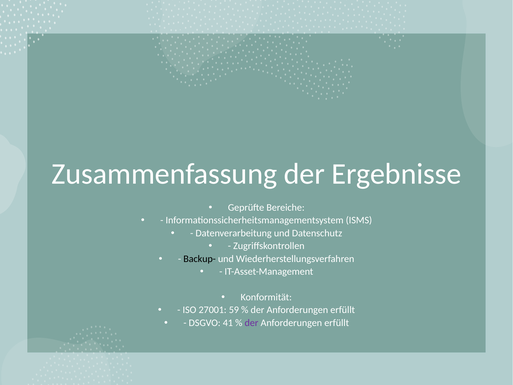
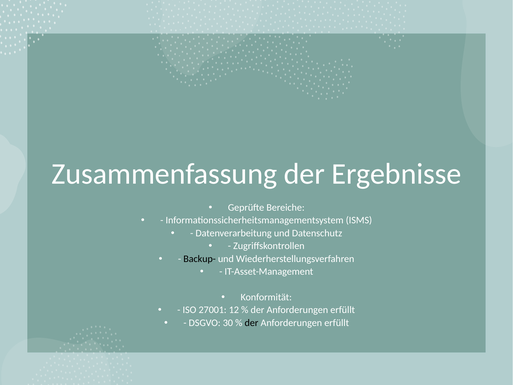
59: 59 -> 12 (234, 310)
41: 41 -> 30 (228, 323)
der colour: purple -> black (251, 323)
